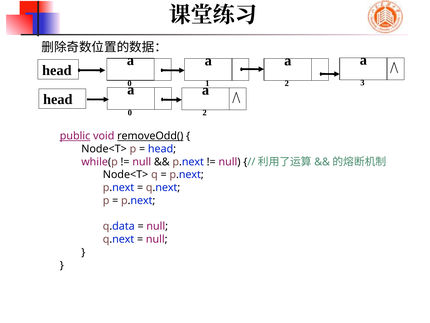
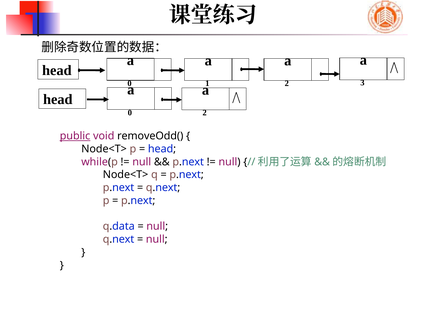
removeOdd( underline: present -> none (150, 136)
